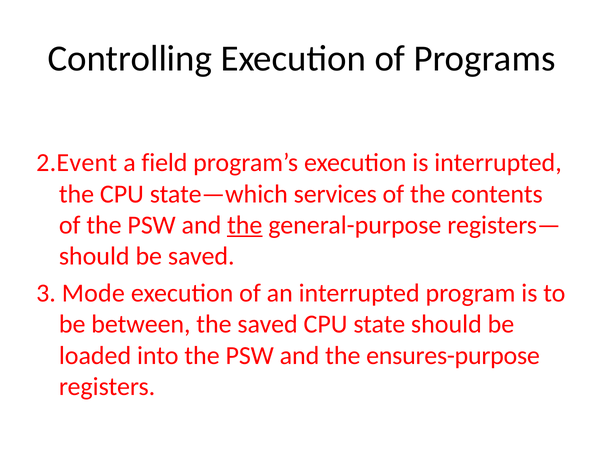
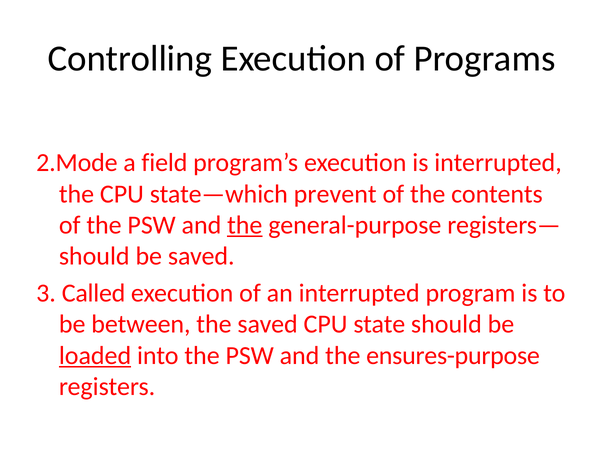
2.Event: 2.Event -> 2.Mode (77, 163)
services: services -> prevent (335, 194)
Mode: Mode -> Called (94, 293)
loaded underline: none -> present (95, 355)
